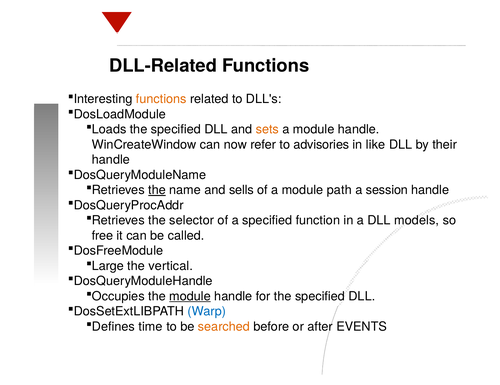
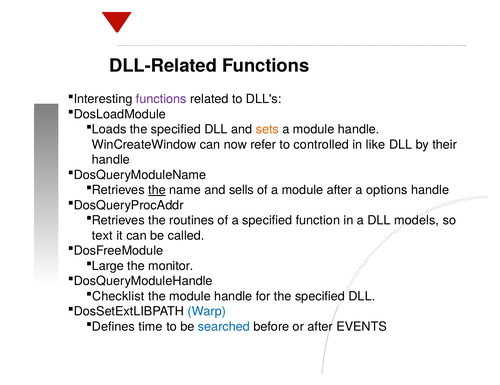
functions colour: orange -> purple (161, 99)
advisories: advisories -> controlled (321, 145)
module path: path -> after (339, 190)
session: session -> options (387, 190)
selector: selector -> routines (192, 221)
free: free -> text (102, 236)
vertical: vertical -> monitor (171, 266)
Occupies: Occupies -> Checklist (118, 296)
module underline: present -> none (190, 296)
searched colour: orange -> blue (224, 327)
